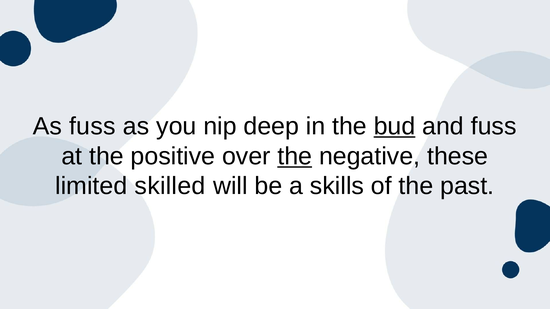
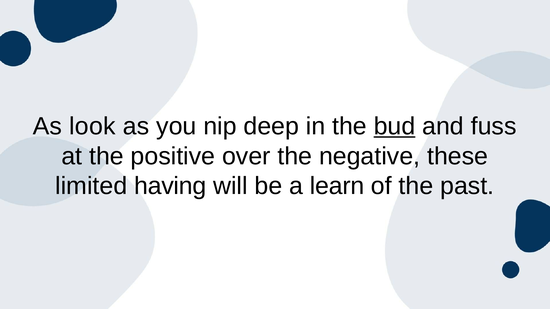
As fuss: fuss -> look (92, 126)
the underline: present -> none (295, 156)
skilled: skilled -> having (170, 186)
skills: skills -> learn (337, 186)
